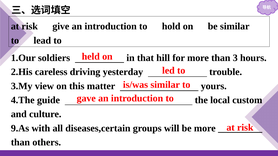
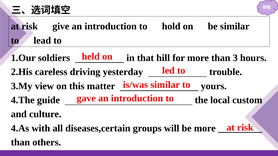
9.As: 9.As -> 4.As (20, 129)
